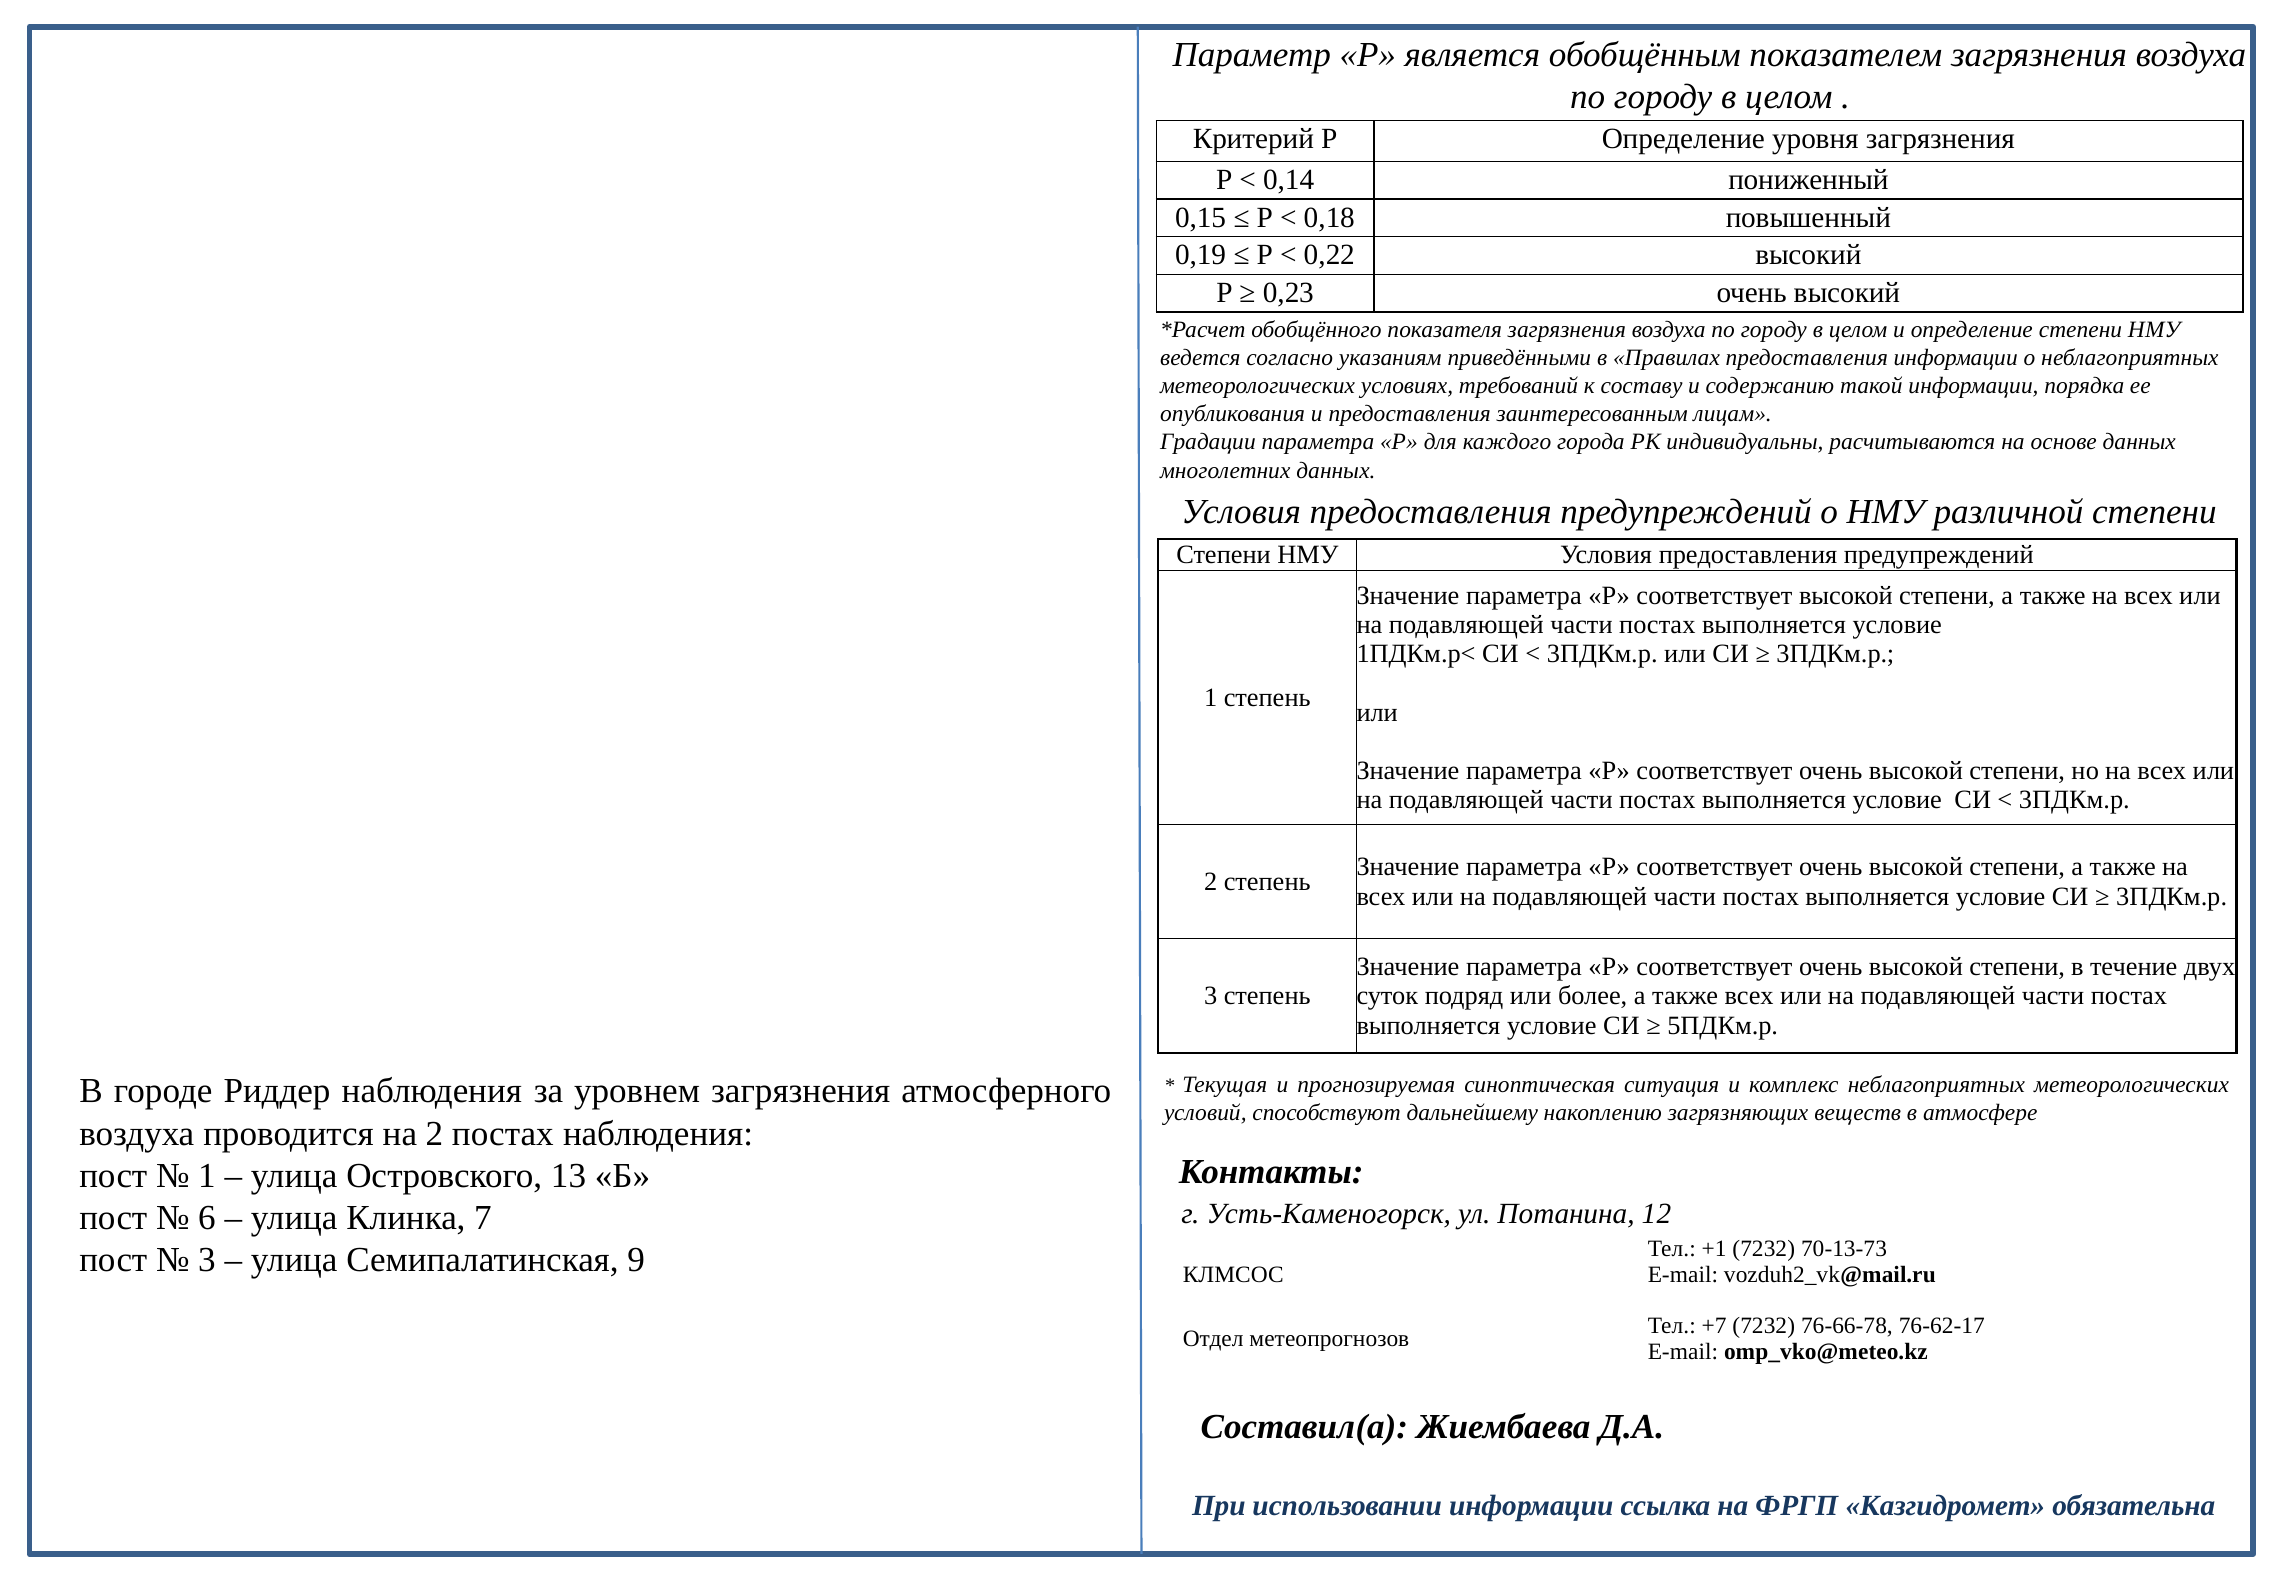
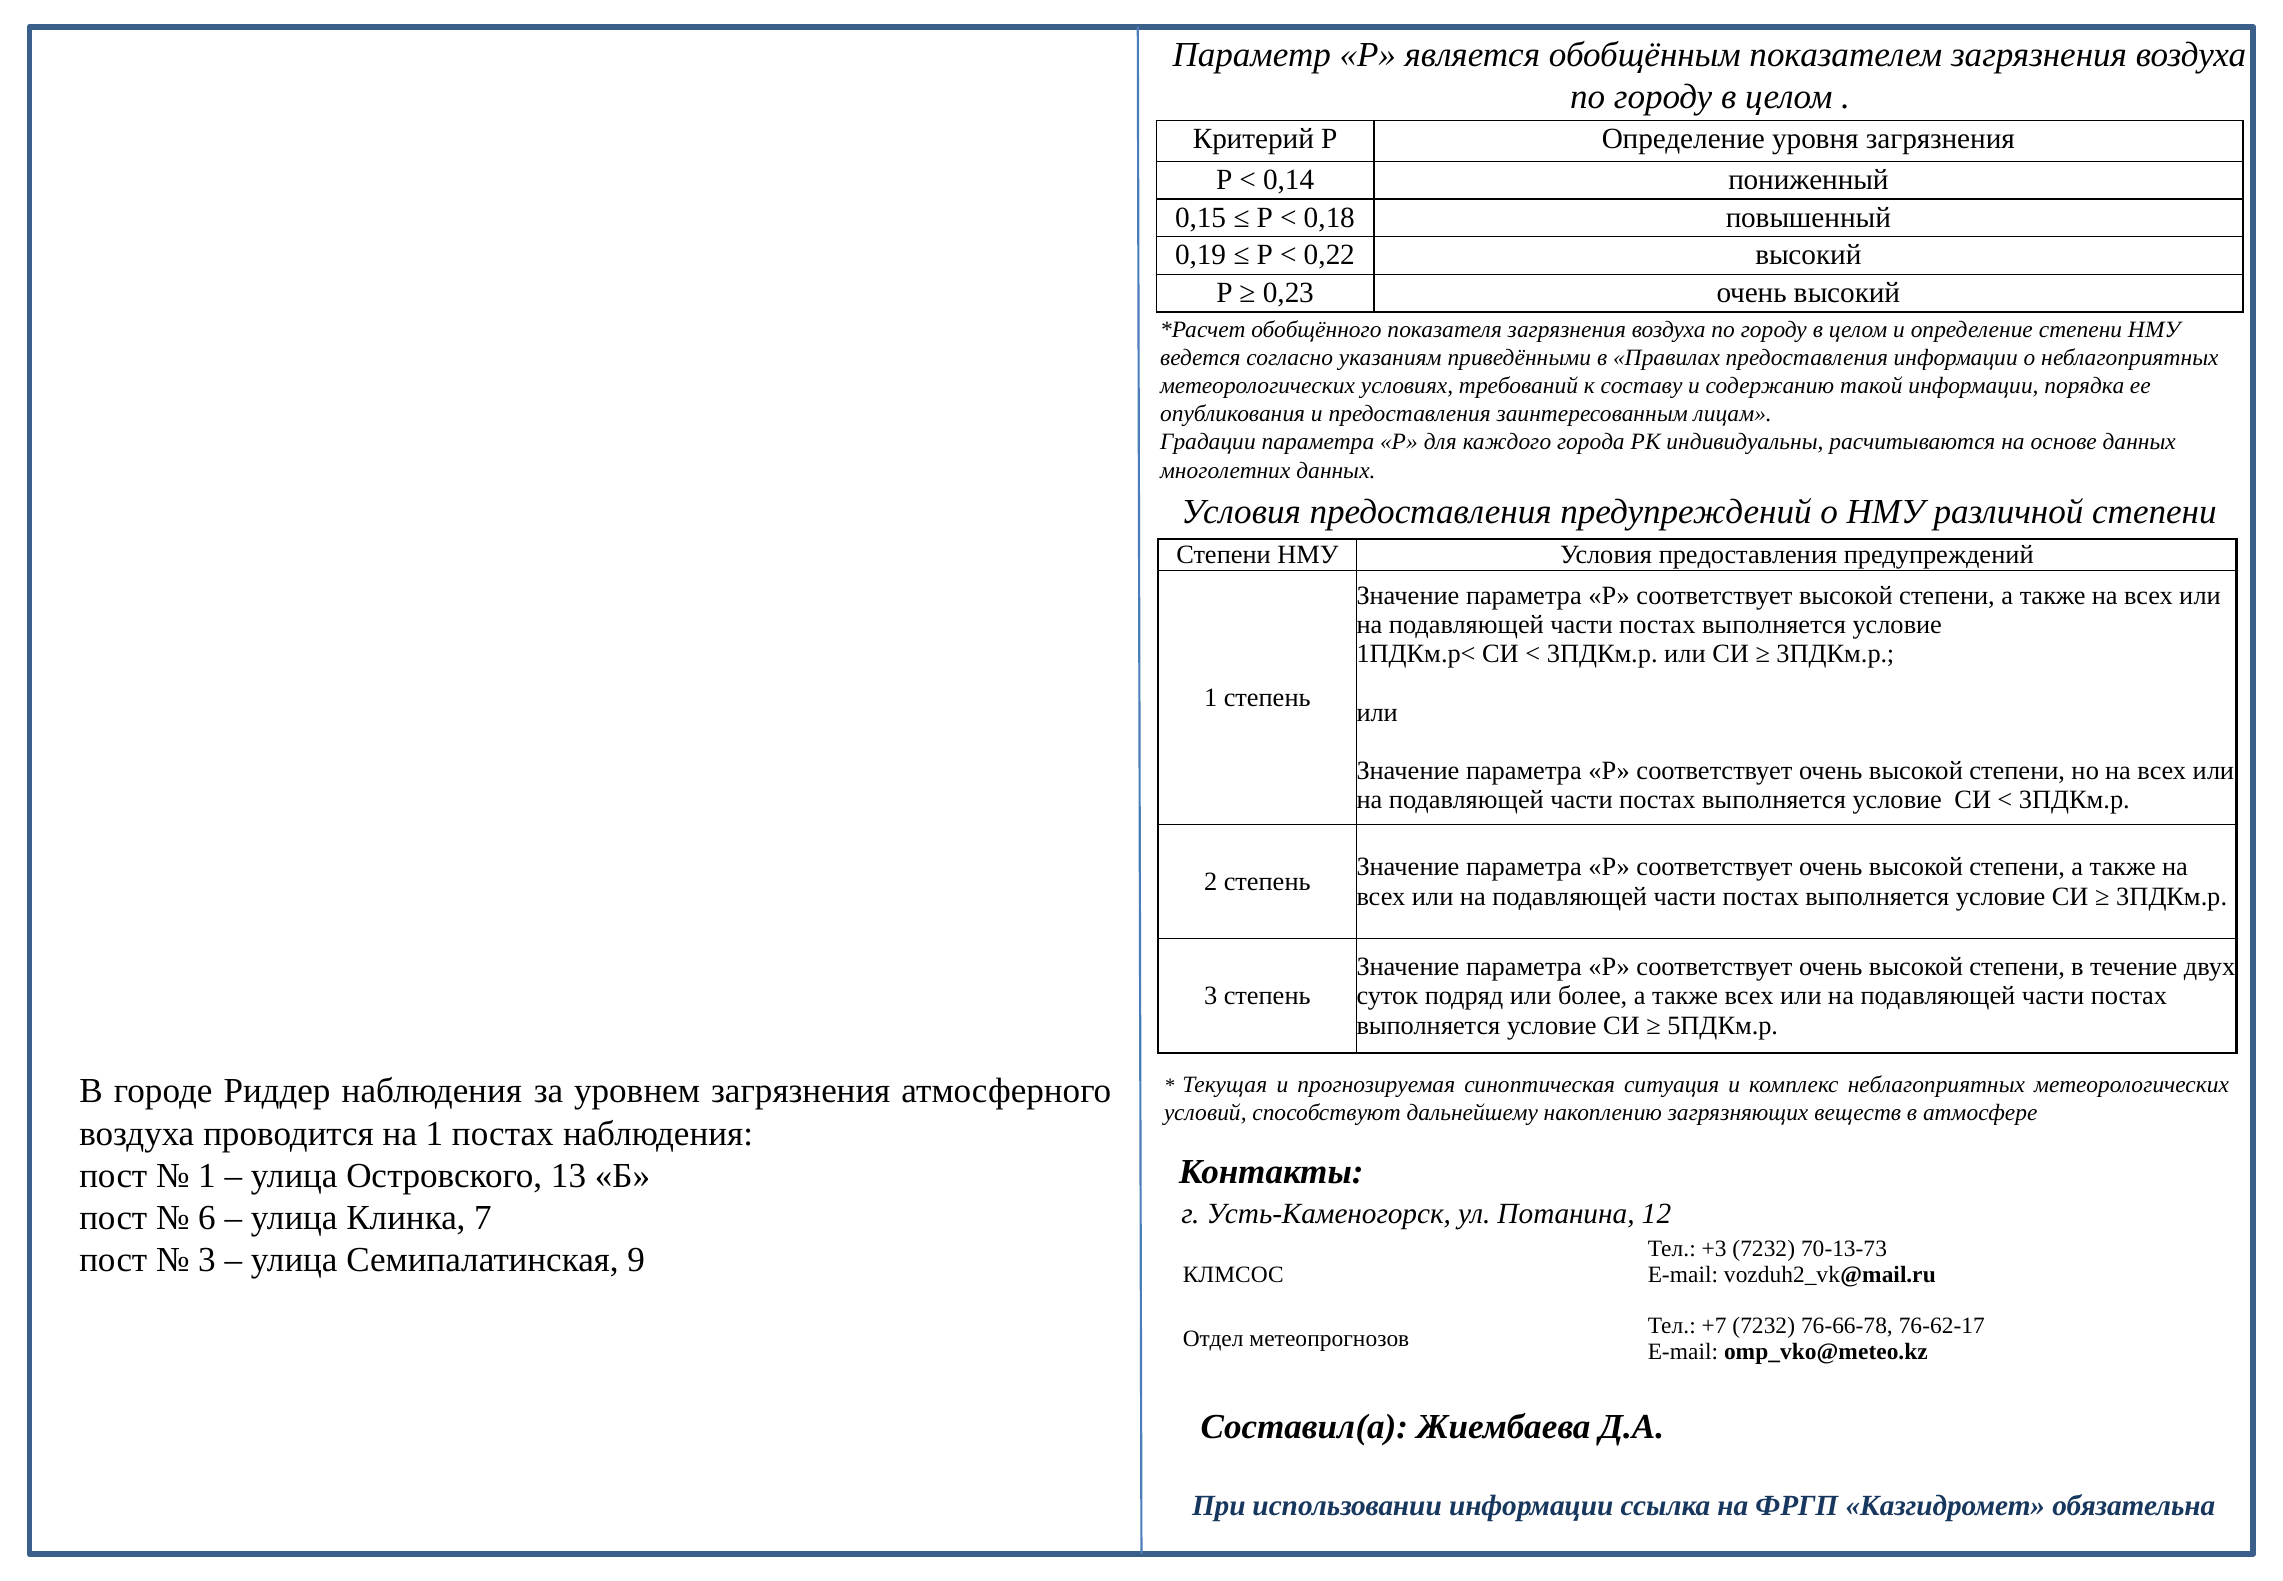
на 2: 2 -> 1 (434, 1133)
+1: +1 -> +3 (1714, 1248)
